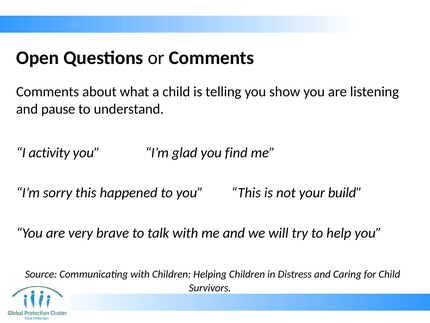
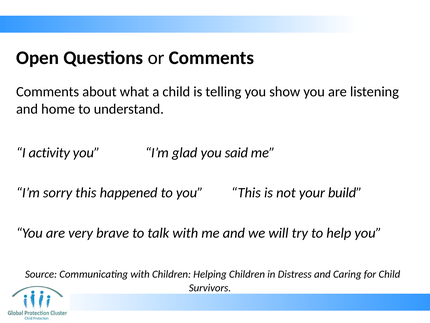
pause: pause -> home (58, 109)
find: find -> said (236, 152)
